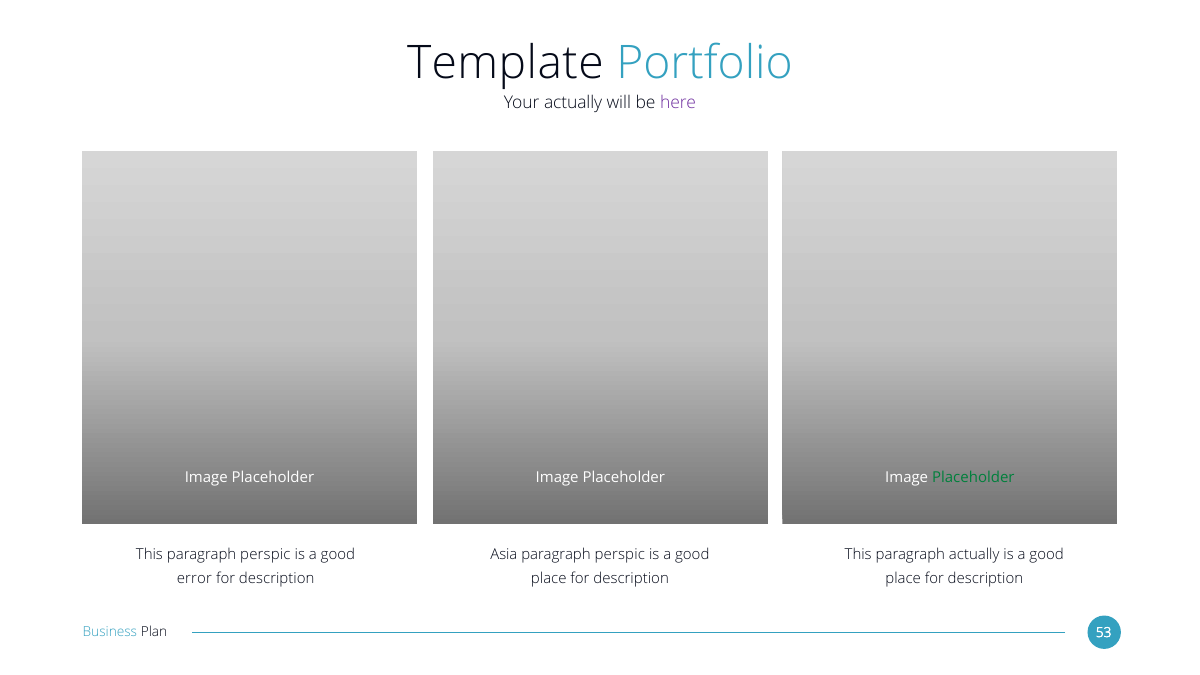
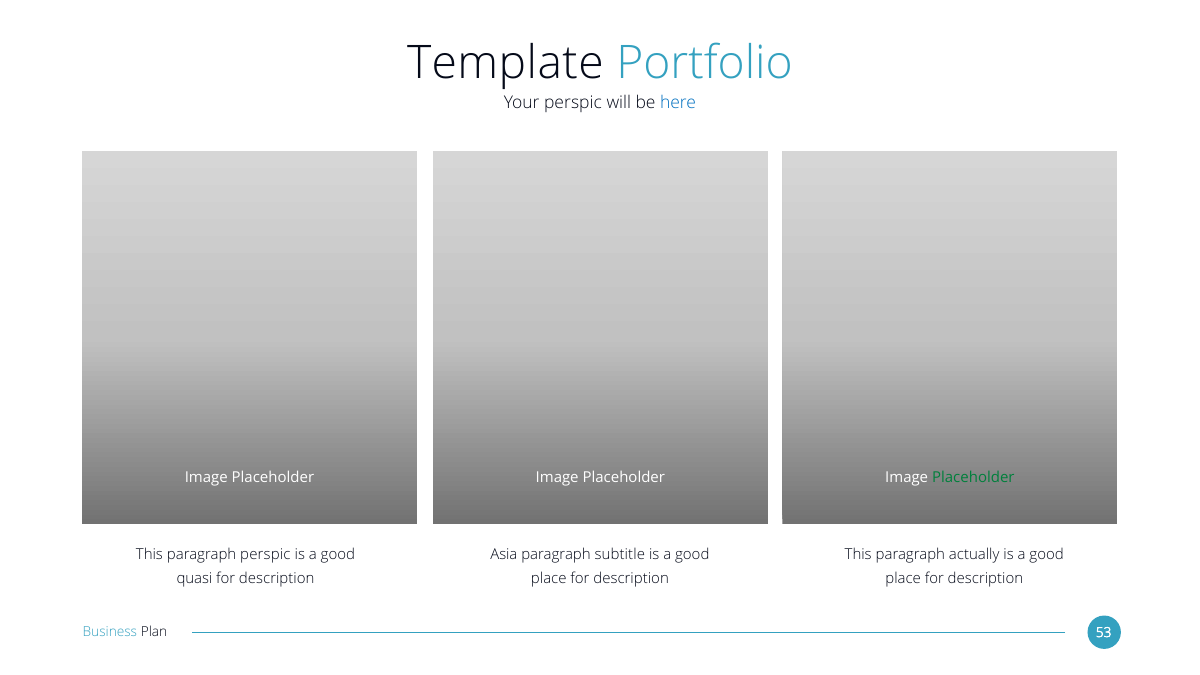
Your actually: actually -> perspic (573, 103)
here colour: purple -> blue (678, 103)
perspic: perspic -> subtitle (620, 555)
error: error -> quasi (194, 578)
